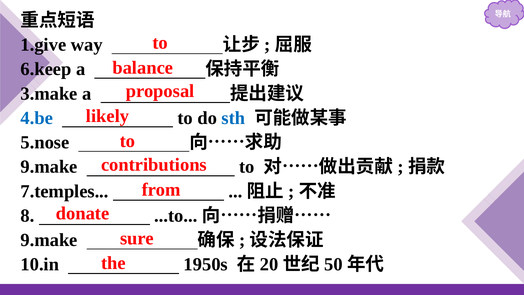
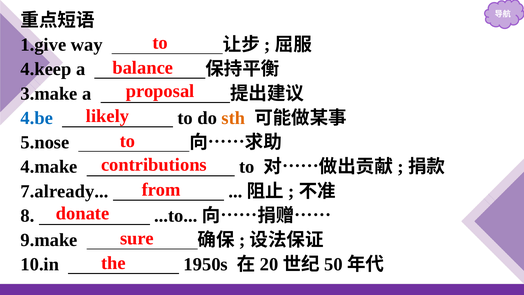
6.keep: 6.keep -> 4.keep (46, 69)
sth colour: blue -> orange (233, 118)
9.make: 9.make -> 4.make (49, 167)
7.temples: 7.temples -> 7.already (64, 191)
